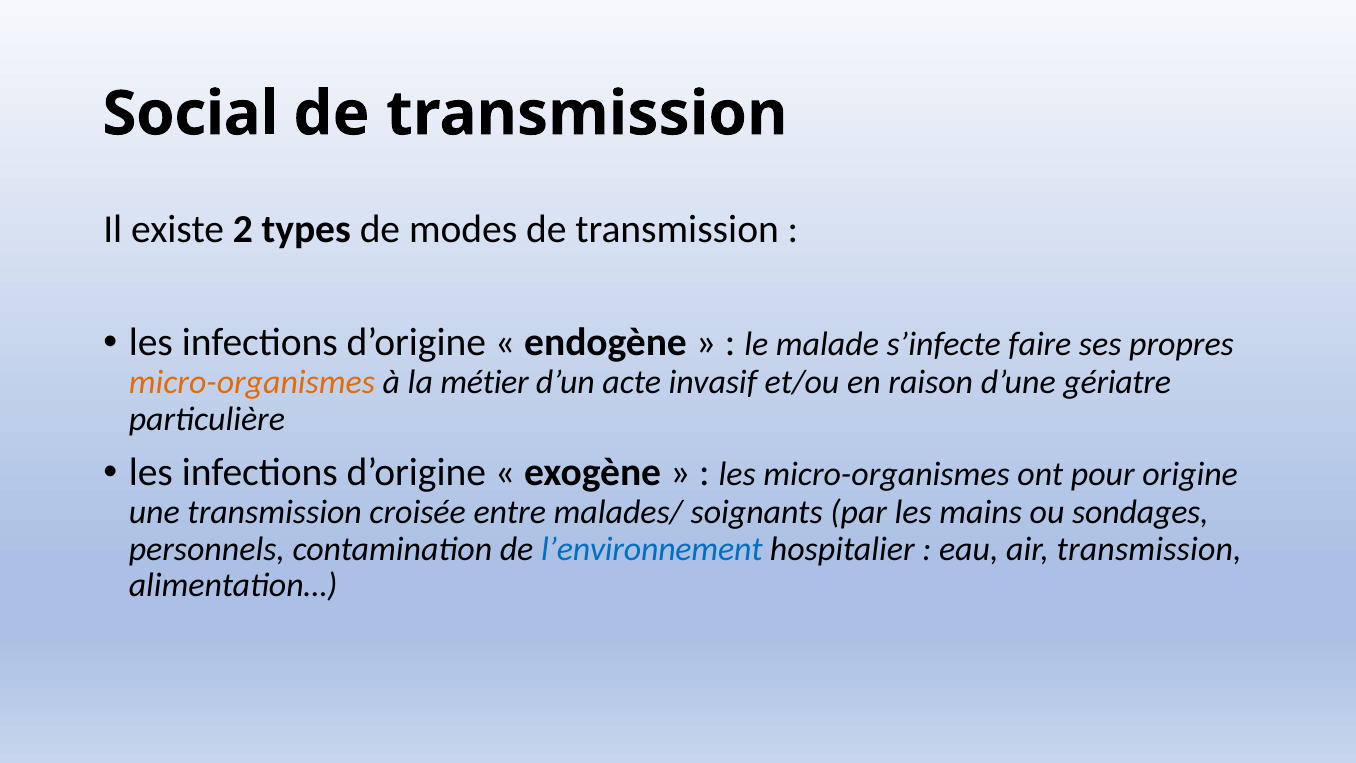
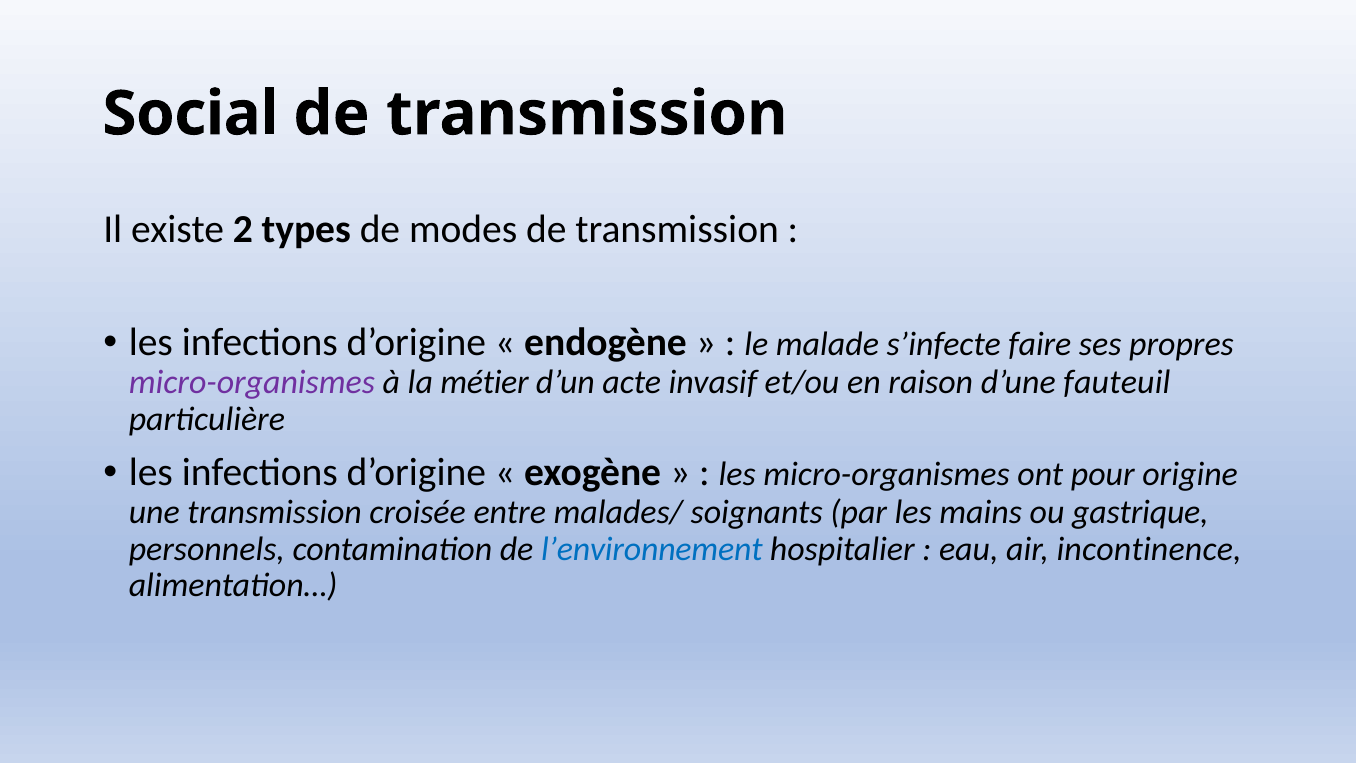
micro-organismes colour: orange -> purple (252, 382)
gériatre: gériatre -> fauteuil (1117, 382)
sondages: sondages -> gastrique (1140, 512)
air transmission: transmission -> incontinence (1149, 549)
